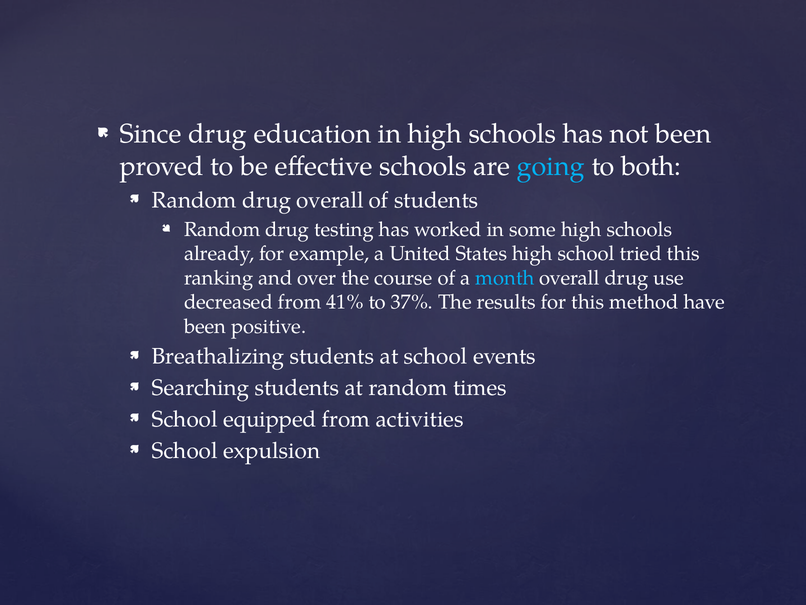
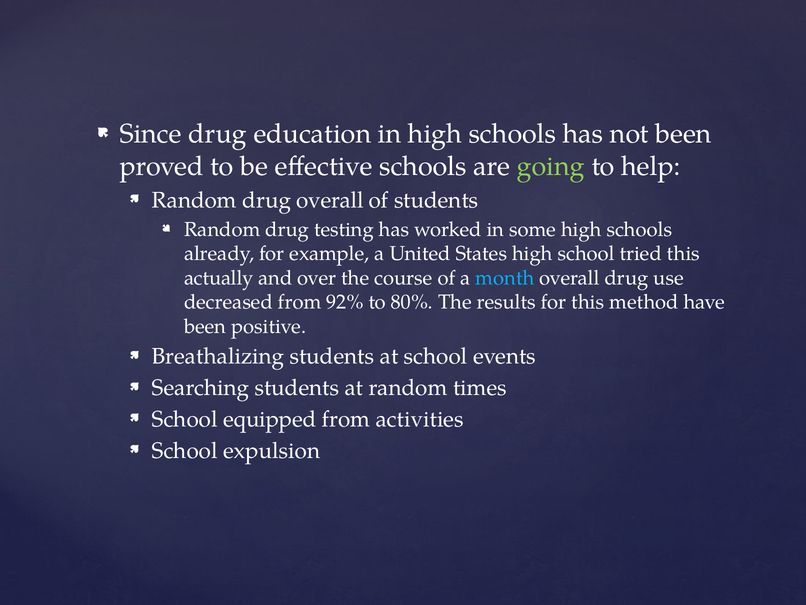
going colour: light blue -> light green (551, 166)
both: both -> help (651, 166)
ranking: ranking -> actually (219, 278)
41%: 41% -> 92% (345, 302)
37%: 37% -> 80% (412, 302)
